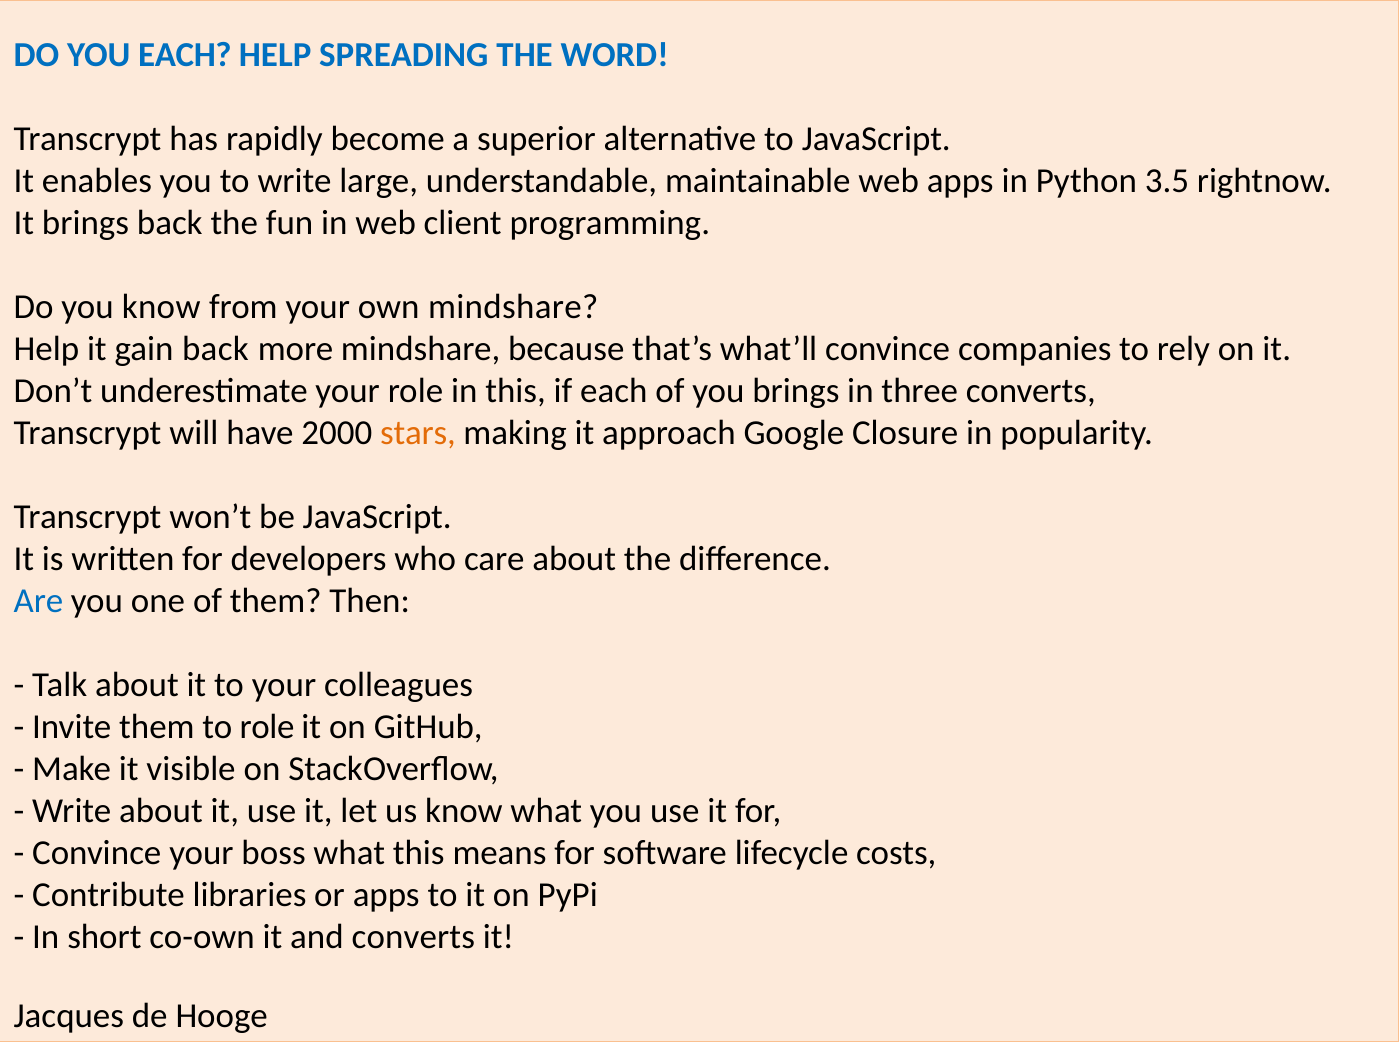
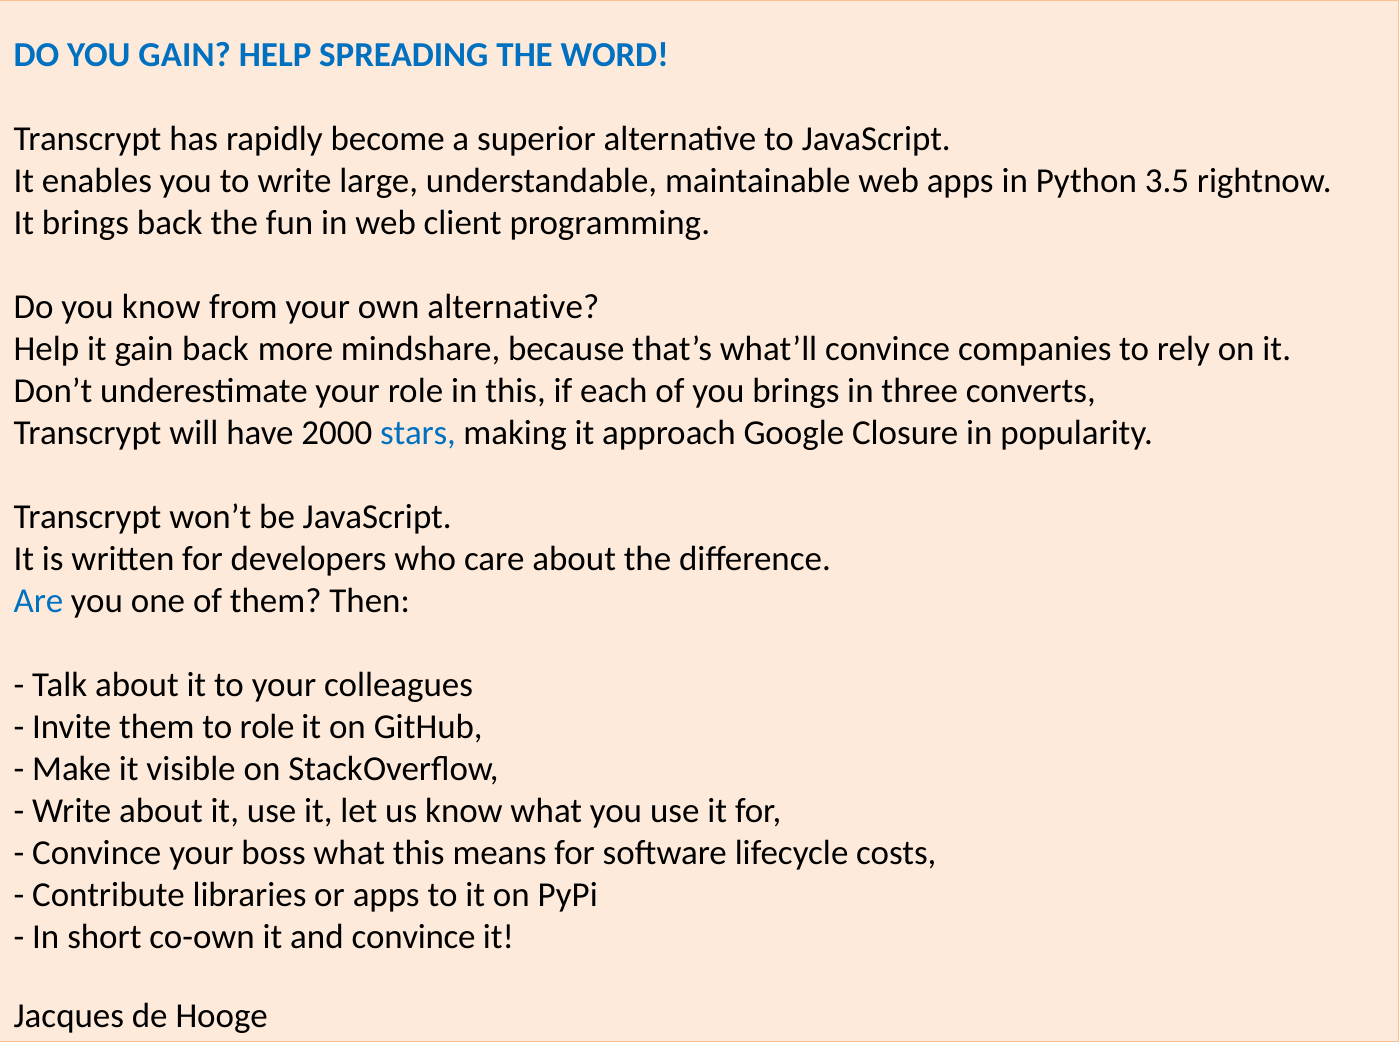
YOU EACH: EACH -> GAIN (185, 55)
own mindshare: mindshare -> alternative (513, 307)
stars colour: orange -> blue (418, 433)
and converts: converts -> convince (414, 936)
